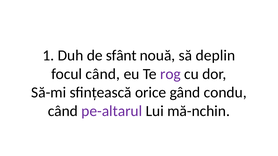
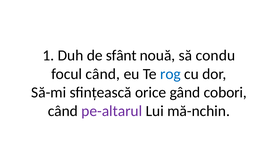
deplin: deplin -> condu (215, 56)
rog colour: purple -> blue (170, 74)
condu: condu -> cobori (225, 93)
